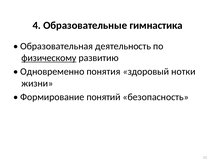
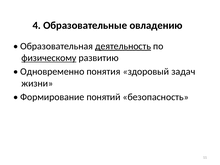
гимнастика: гимнастика -> овладению (156, 25)
деятельность underline: none -> present (123, 46)
нотки: нотки -> задач (183, 72)
